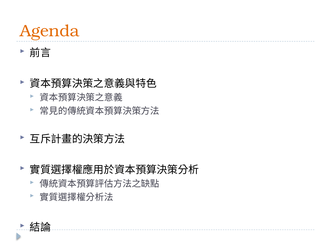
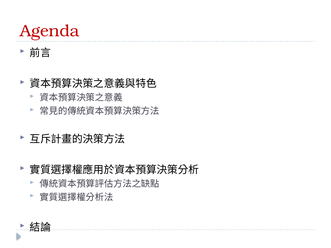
Agenda colour: orange -> red (50, 31)
